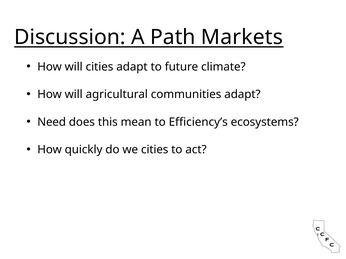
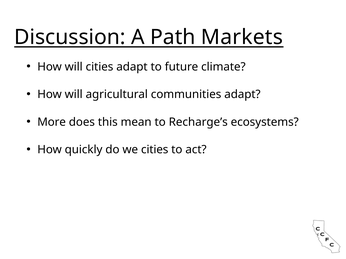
Need: Need -> More (52, 122)
Efficiency’s: Efficiency’s -> Recharge’s (198, 122)
